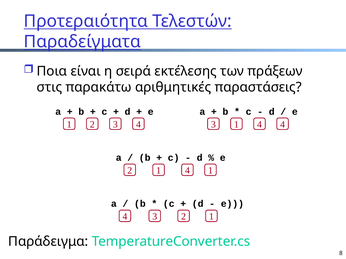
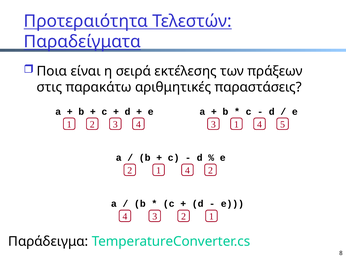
3 4: 4 -> 5 (283, 125)
2 1: 1 -> 2 (210, 171)
